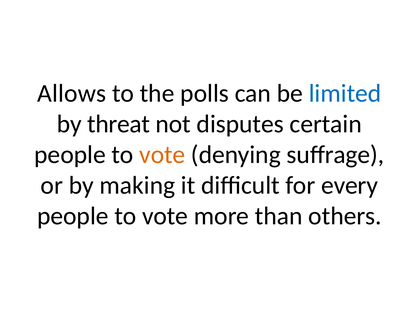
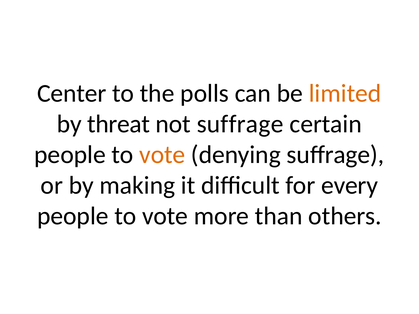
Allows: Allows -> Center (72, 93)
limited colour: blue -> orange (345, 93)
not disputes: disputes -> suffrage (240, 124)
